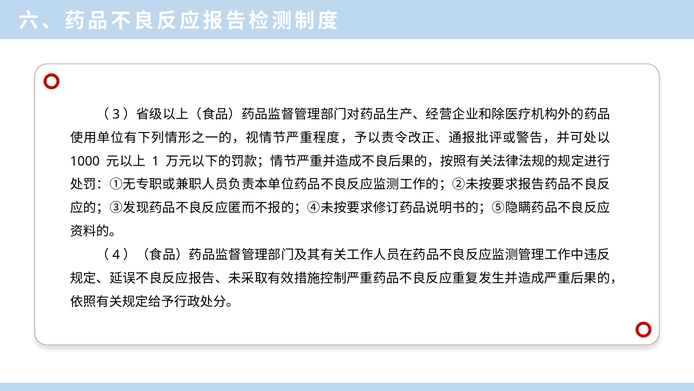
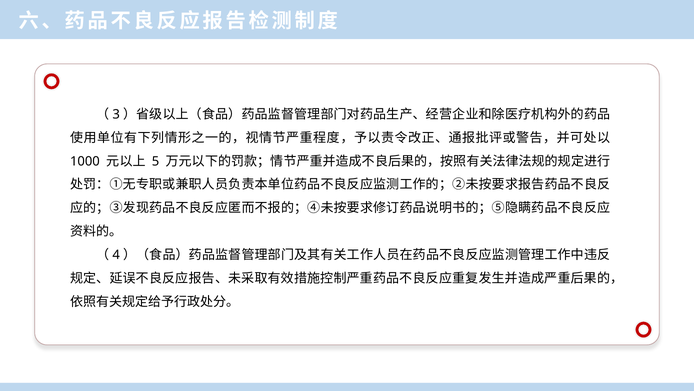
1: 1 -> 5 (156, 161)
